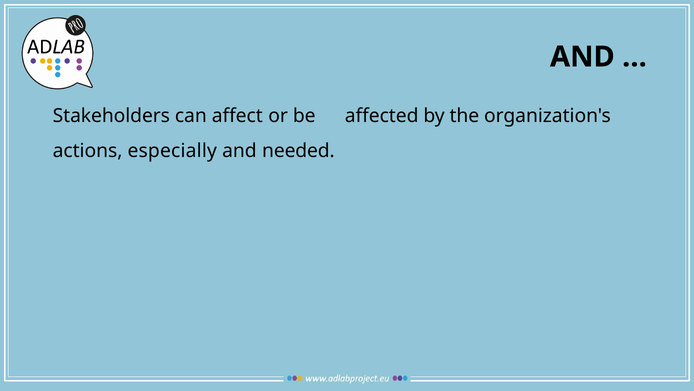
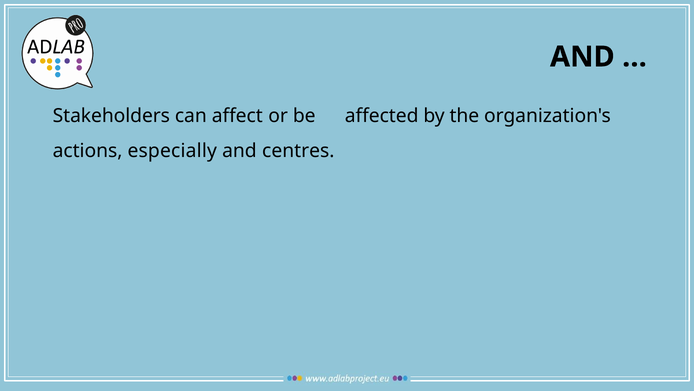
needed: needed -> centres (298, 150)
